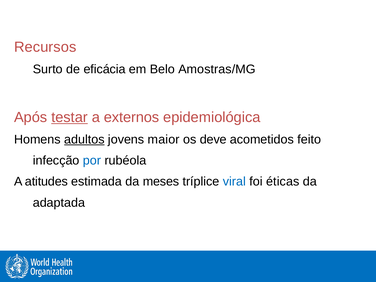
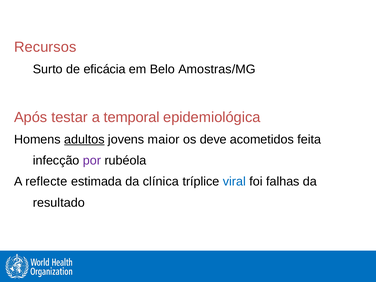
testar underline: present -> none (70, 117)
externos: externos -> temporal (132, 117)
feito: feito -> feita (309, 139)
por colour: blue -> purple (92, 161)
atitudes: atitudes -> reflecte (46, 182)
meses: meses -> clínica (161, 182)
éticas: éticas -> falhas (283, 182)
adaptada: adaptada -> resultado (59, 203)
